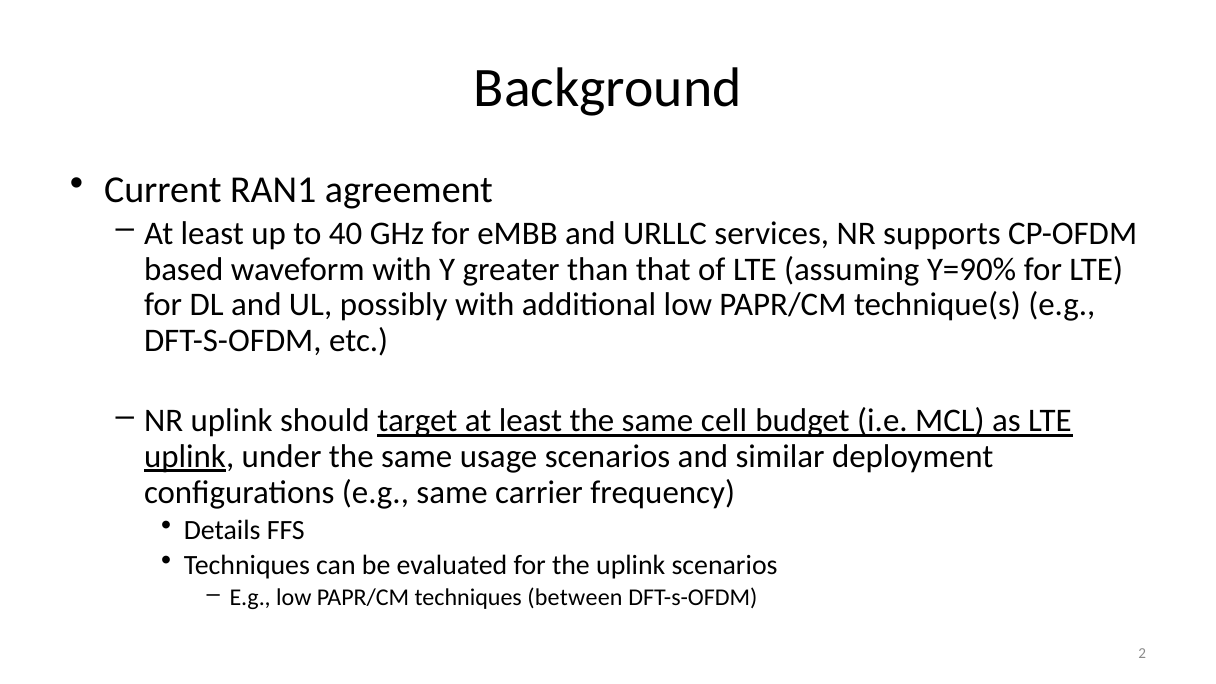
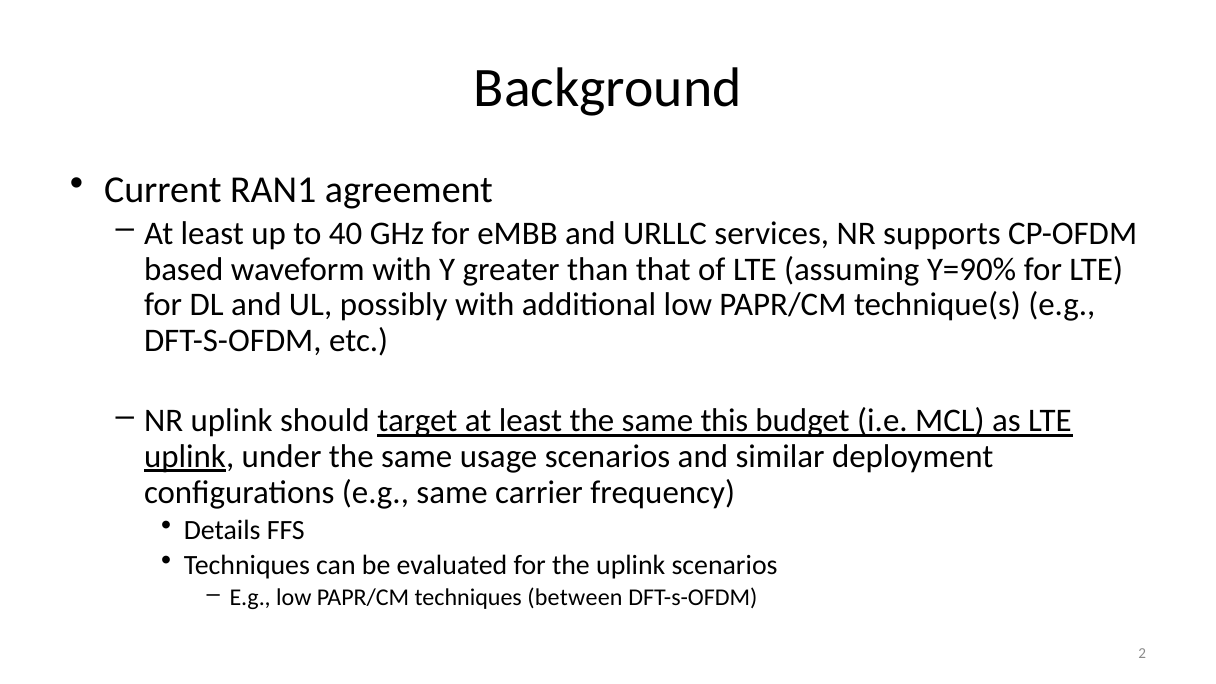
cell: cell -> this (724, 421)
